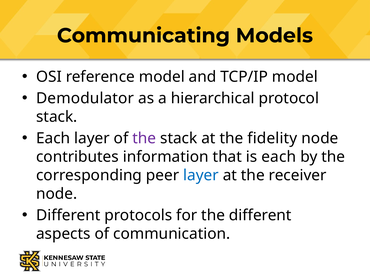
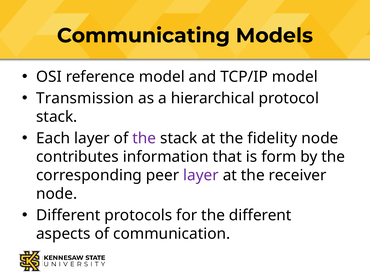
Demodulator: Demodulator -> Transmission (85, 99)
is each: each -> form (279, 157)
layer colour: blue -> purple (201, 176)
